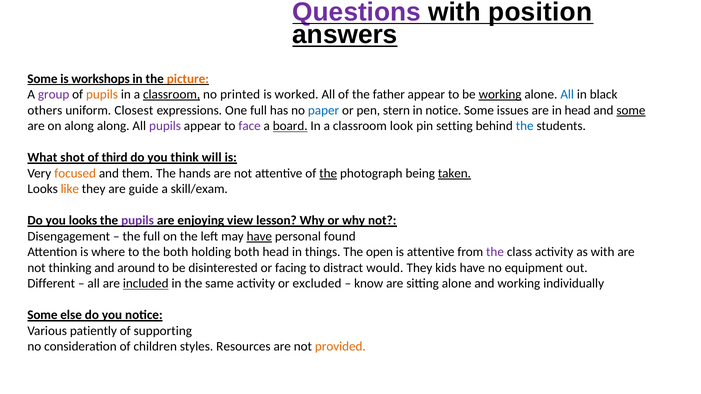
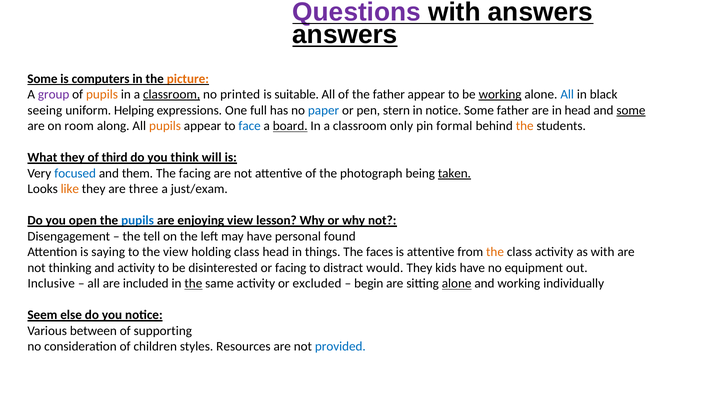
with position: position -> answers (540, 12)
workshops: workshops -> computers (101, 79)
worked: worked -> suitable (297, 95)
others: others -> seeing (45, 110)
Closest: Closest -> Helping (134, 110)
Some issues: issues -> father (513, 110)
on along: along -> room (79, 126)
pupils colour: purple -> orange (165, 126)
face colour: purple -> blue (250, 126)
look: look -> only (401, 126)
setting: setting -> formal (454, 126)
the colour: blue -> orange (525, 126)
What shot: shot -> they (72, 158)
focused colour: orange -> blue (75, 173)
The hands: hands -> facing (195, 173)
the underline: present -> none (328, 173)
guide: guide -> three (144, 189)
skill/exam: skill/exam -> just/exam (199, 189)
you looks: looks -> open (83, 221)
pupils colour: purple -> blue (138, 221)
the full: full -> tell (152, 237)
have underline: present -> none (259, 237)
where: where -> saying (108, 252)
the both: both -> view (176, 252)
holding both: both -> class (247, 252)
open: open -> faces (380, 252)
the colour: purple -> orange (495, 252)
and around: around -> activity (136, 268)
Different: Different -> Inclusive (51, 284)
included underline: present -> none (146, 284)
the underline: none -> present (193, 284)
know: know -> begin (369, 284)
alone underline: none -> present (457, 284)
Some: Some -> Seem (42, 315)
patiently: patiently -> between (93, 331)
provided colour: orange -> blue (340, 347)
